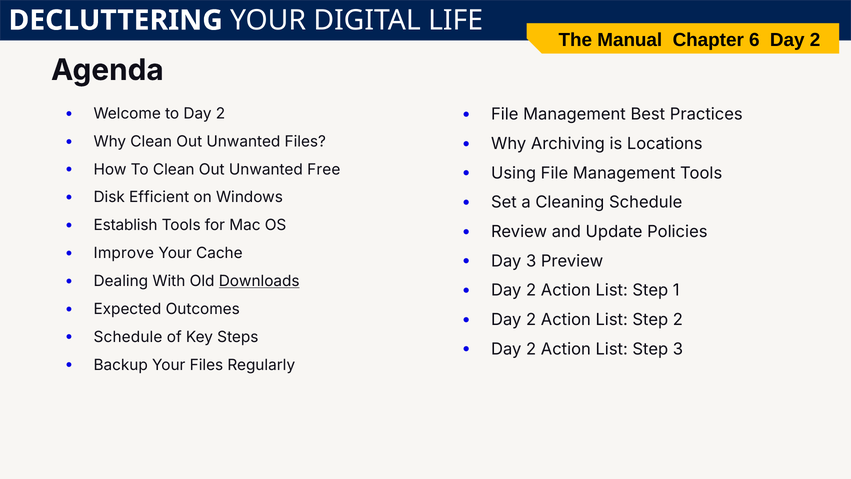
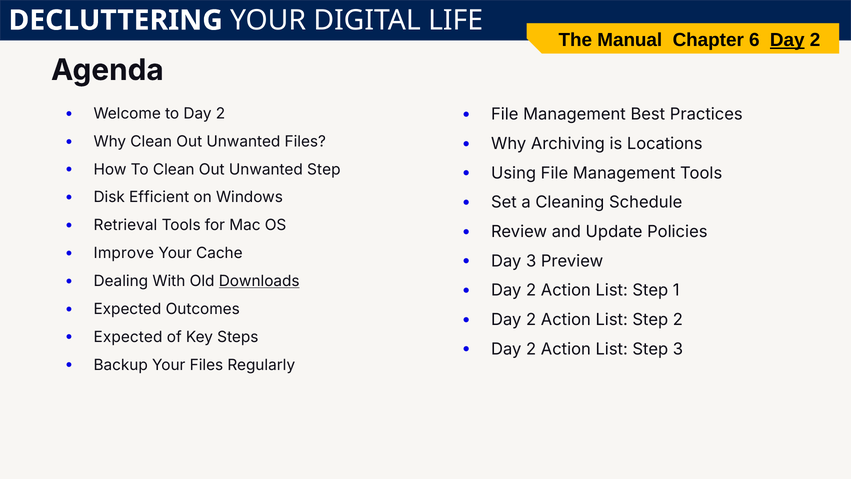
Day underline: none -> present (787, 40)
Unwanted Free: Free -> Step (324, 169)
Establish: Establish -> Retrieval (125, 225)
Schedule: Schedule -> Expected (128, 337)
